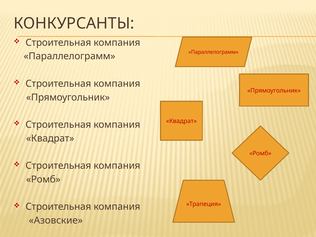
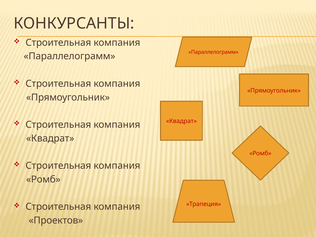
Азовские: Азовские -> Проектов (56, 220)
